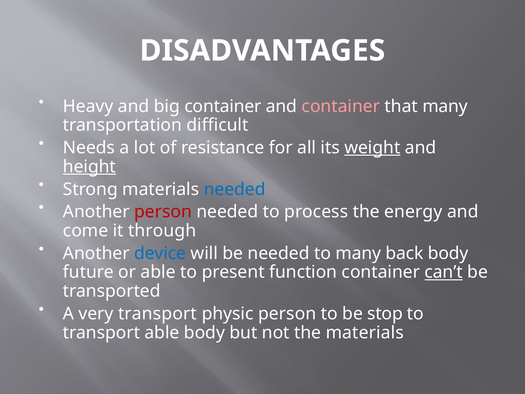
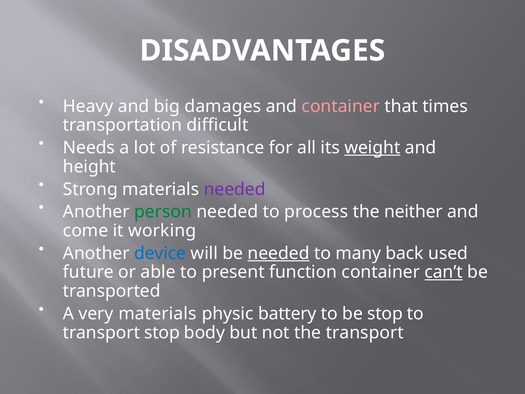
big container: container -> damages (223, 106)
that many: many -> times (445, 106)
height underline: present -> none (89, 167)
needed colour: blue -> purple (235, 189)
person colour: red -> green (163, 212)
energy: energy -> neither (413, 212)
through: through -> working (162, 231)
needed underline: none -> present (279, 253)
back body: body -> used (448, 253)
very transport: transport -> materials (158, 314)
physic person: person -> battery (287, 314)
transport able: able -> stop (162, 332)
the materials: materials -> transport (365, 332)
